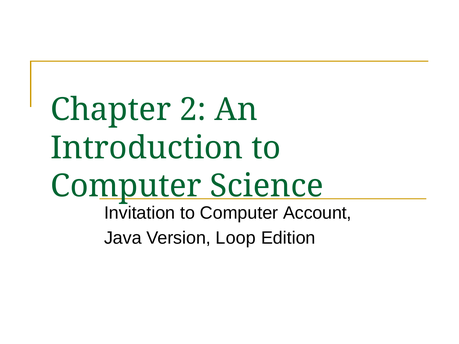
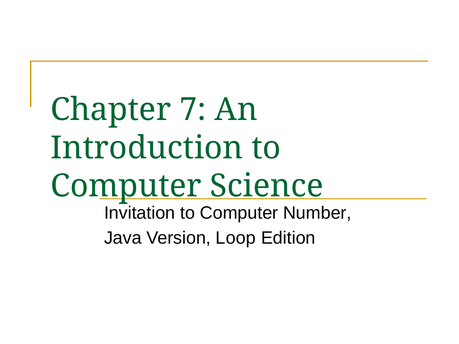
2: 2 -> 7 (193, 110)
Account: Account -> Number (317, 213)
